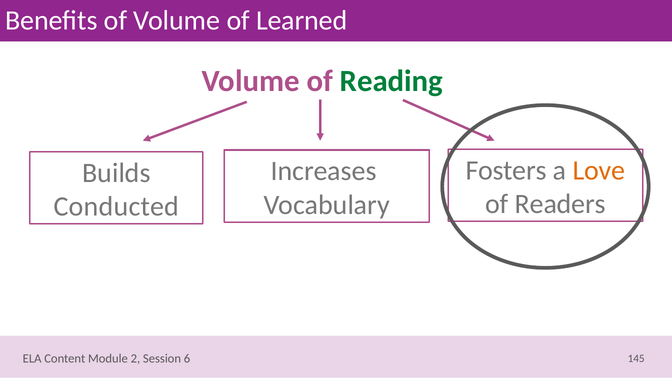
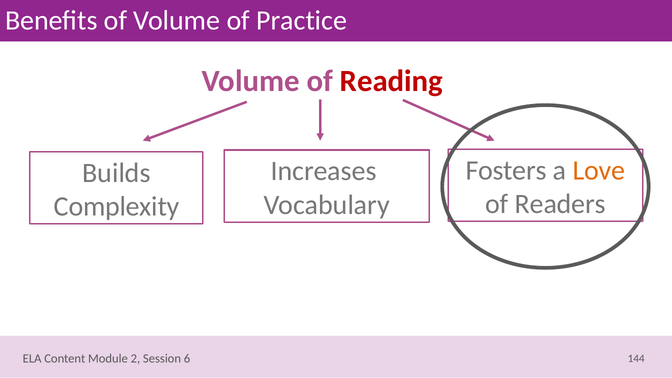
Learned: Learned -> Practice (302, 21)
Reading colour: green -> red (391, 81)
Conducted: Conducted -> Complexity (117, 207)
145: 145 -> 144 (636, 359)
